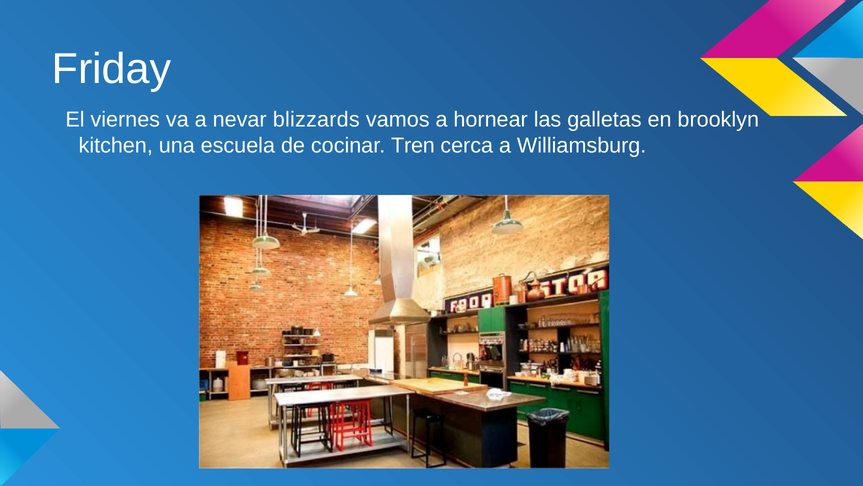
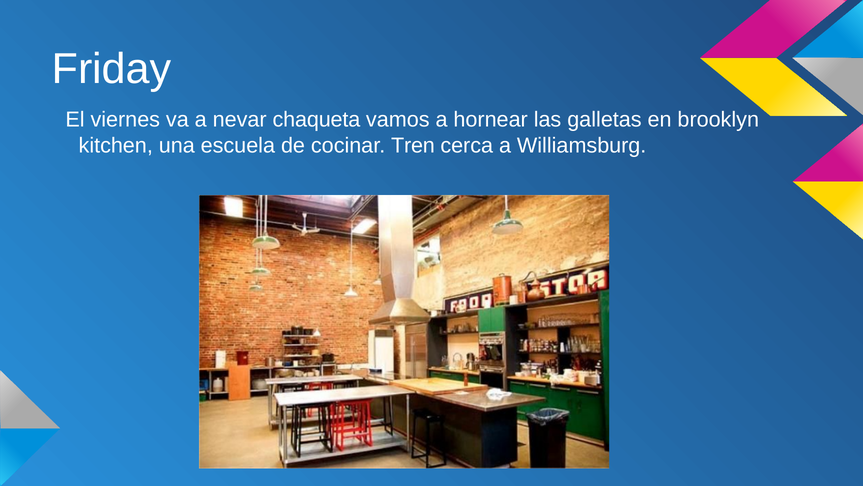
blizzards: blizzards -> chaqueta (316, 120)
